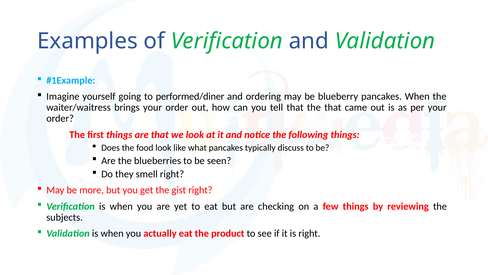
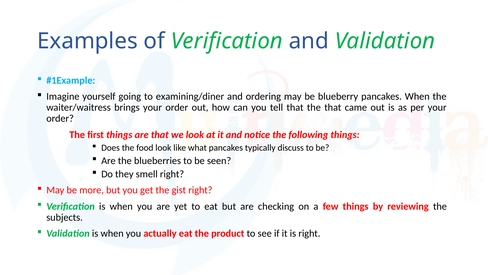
performed/diner: performed/diner -> examining/diner (190, 96)
